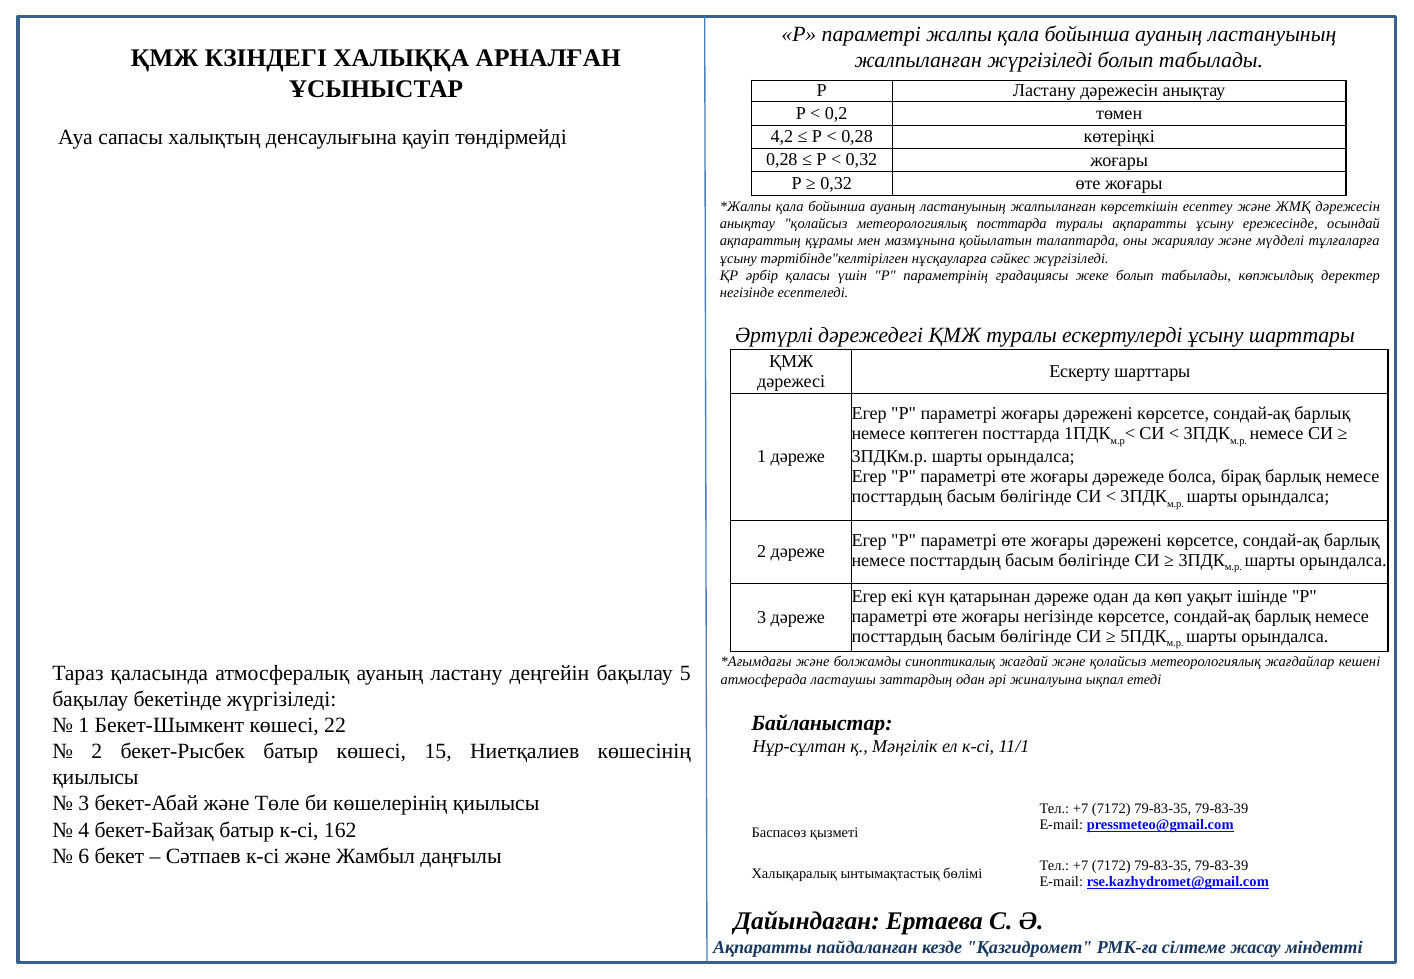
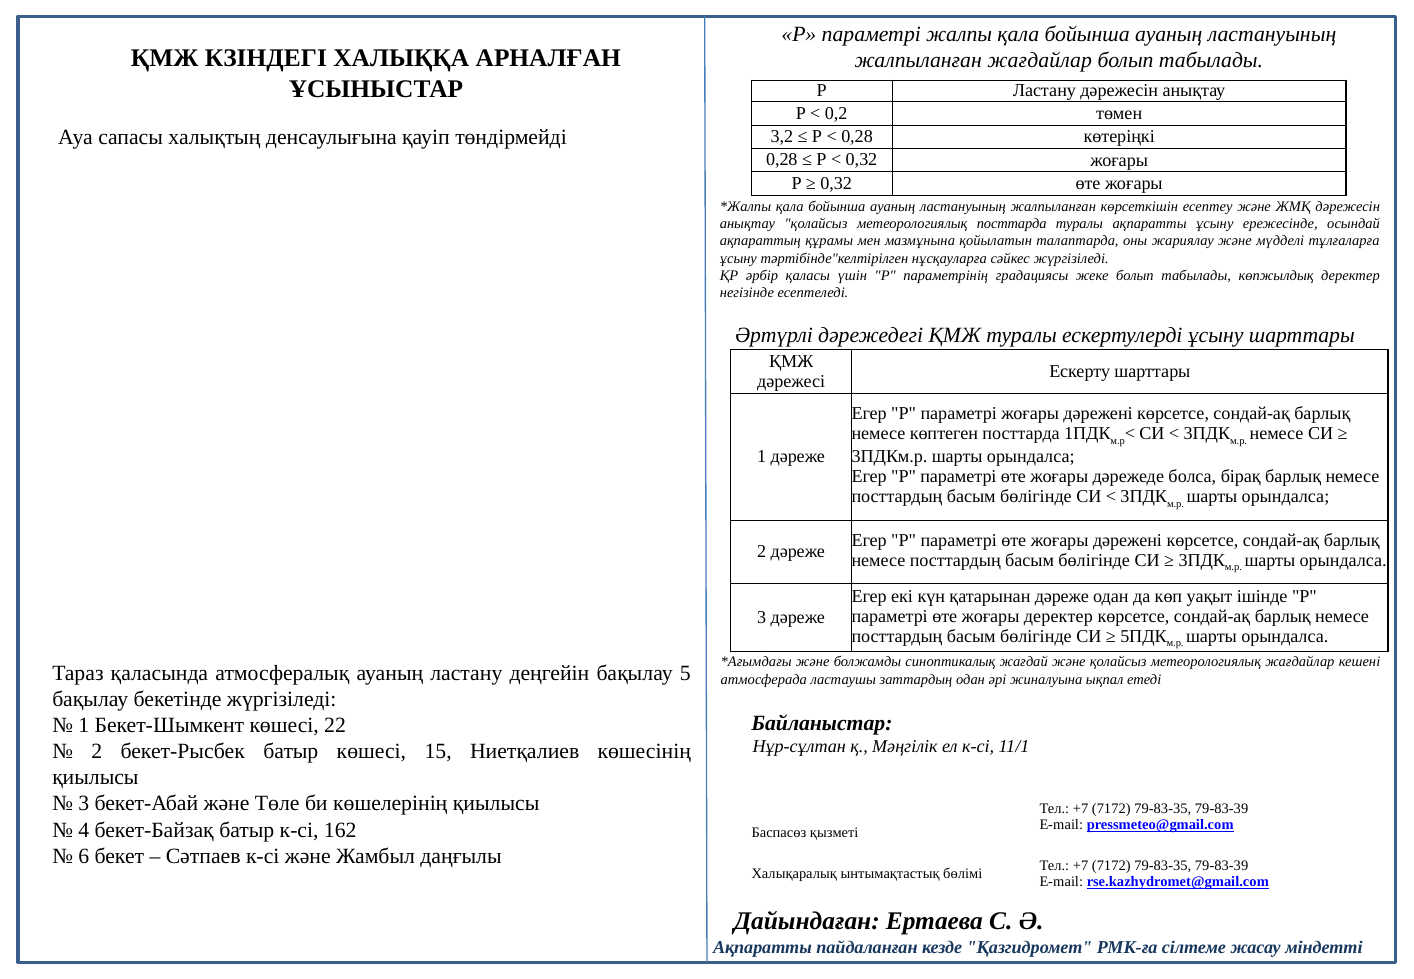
жалпыланған жүргізіледі: жүргізіледі -> жағдайлар (1040, 61)
4,2: 4,2 -> 3,2 (782, 137)
жоғары негізінде: негізінде -> деректер (1058, 616)
